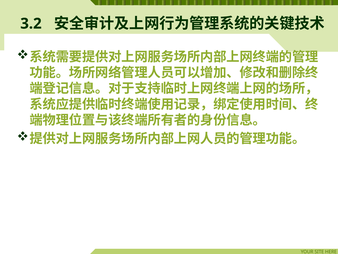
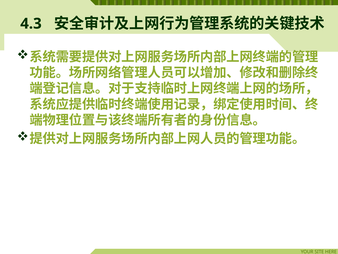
3.2: 3.2 -> 4.3 (31, 24)
